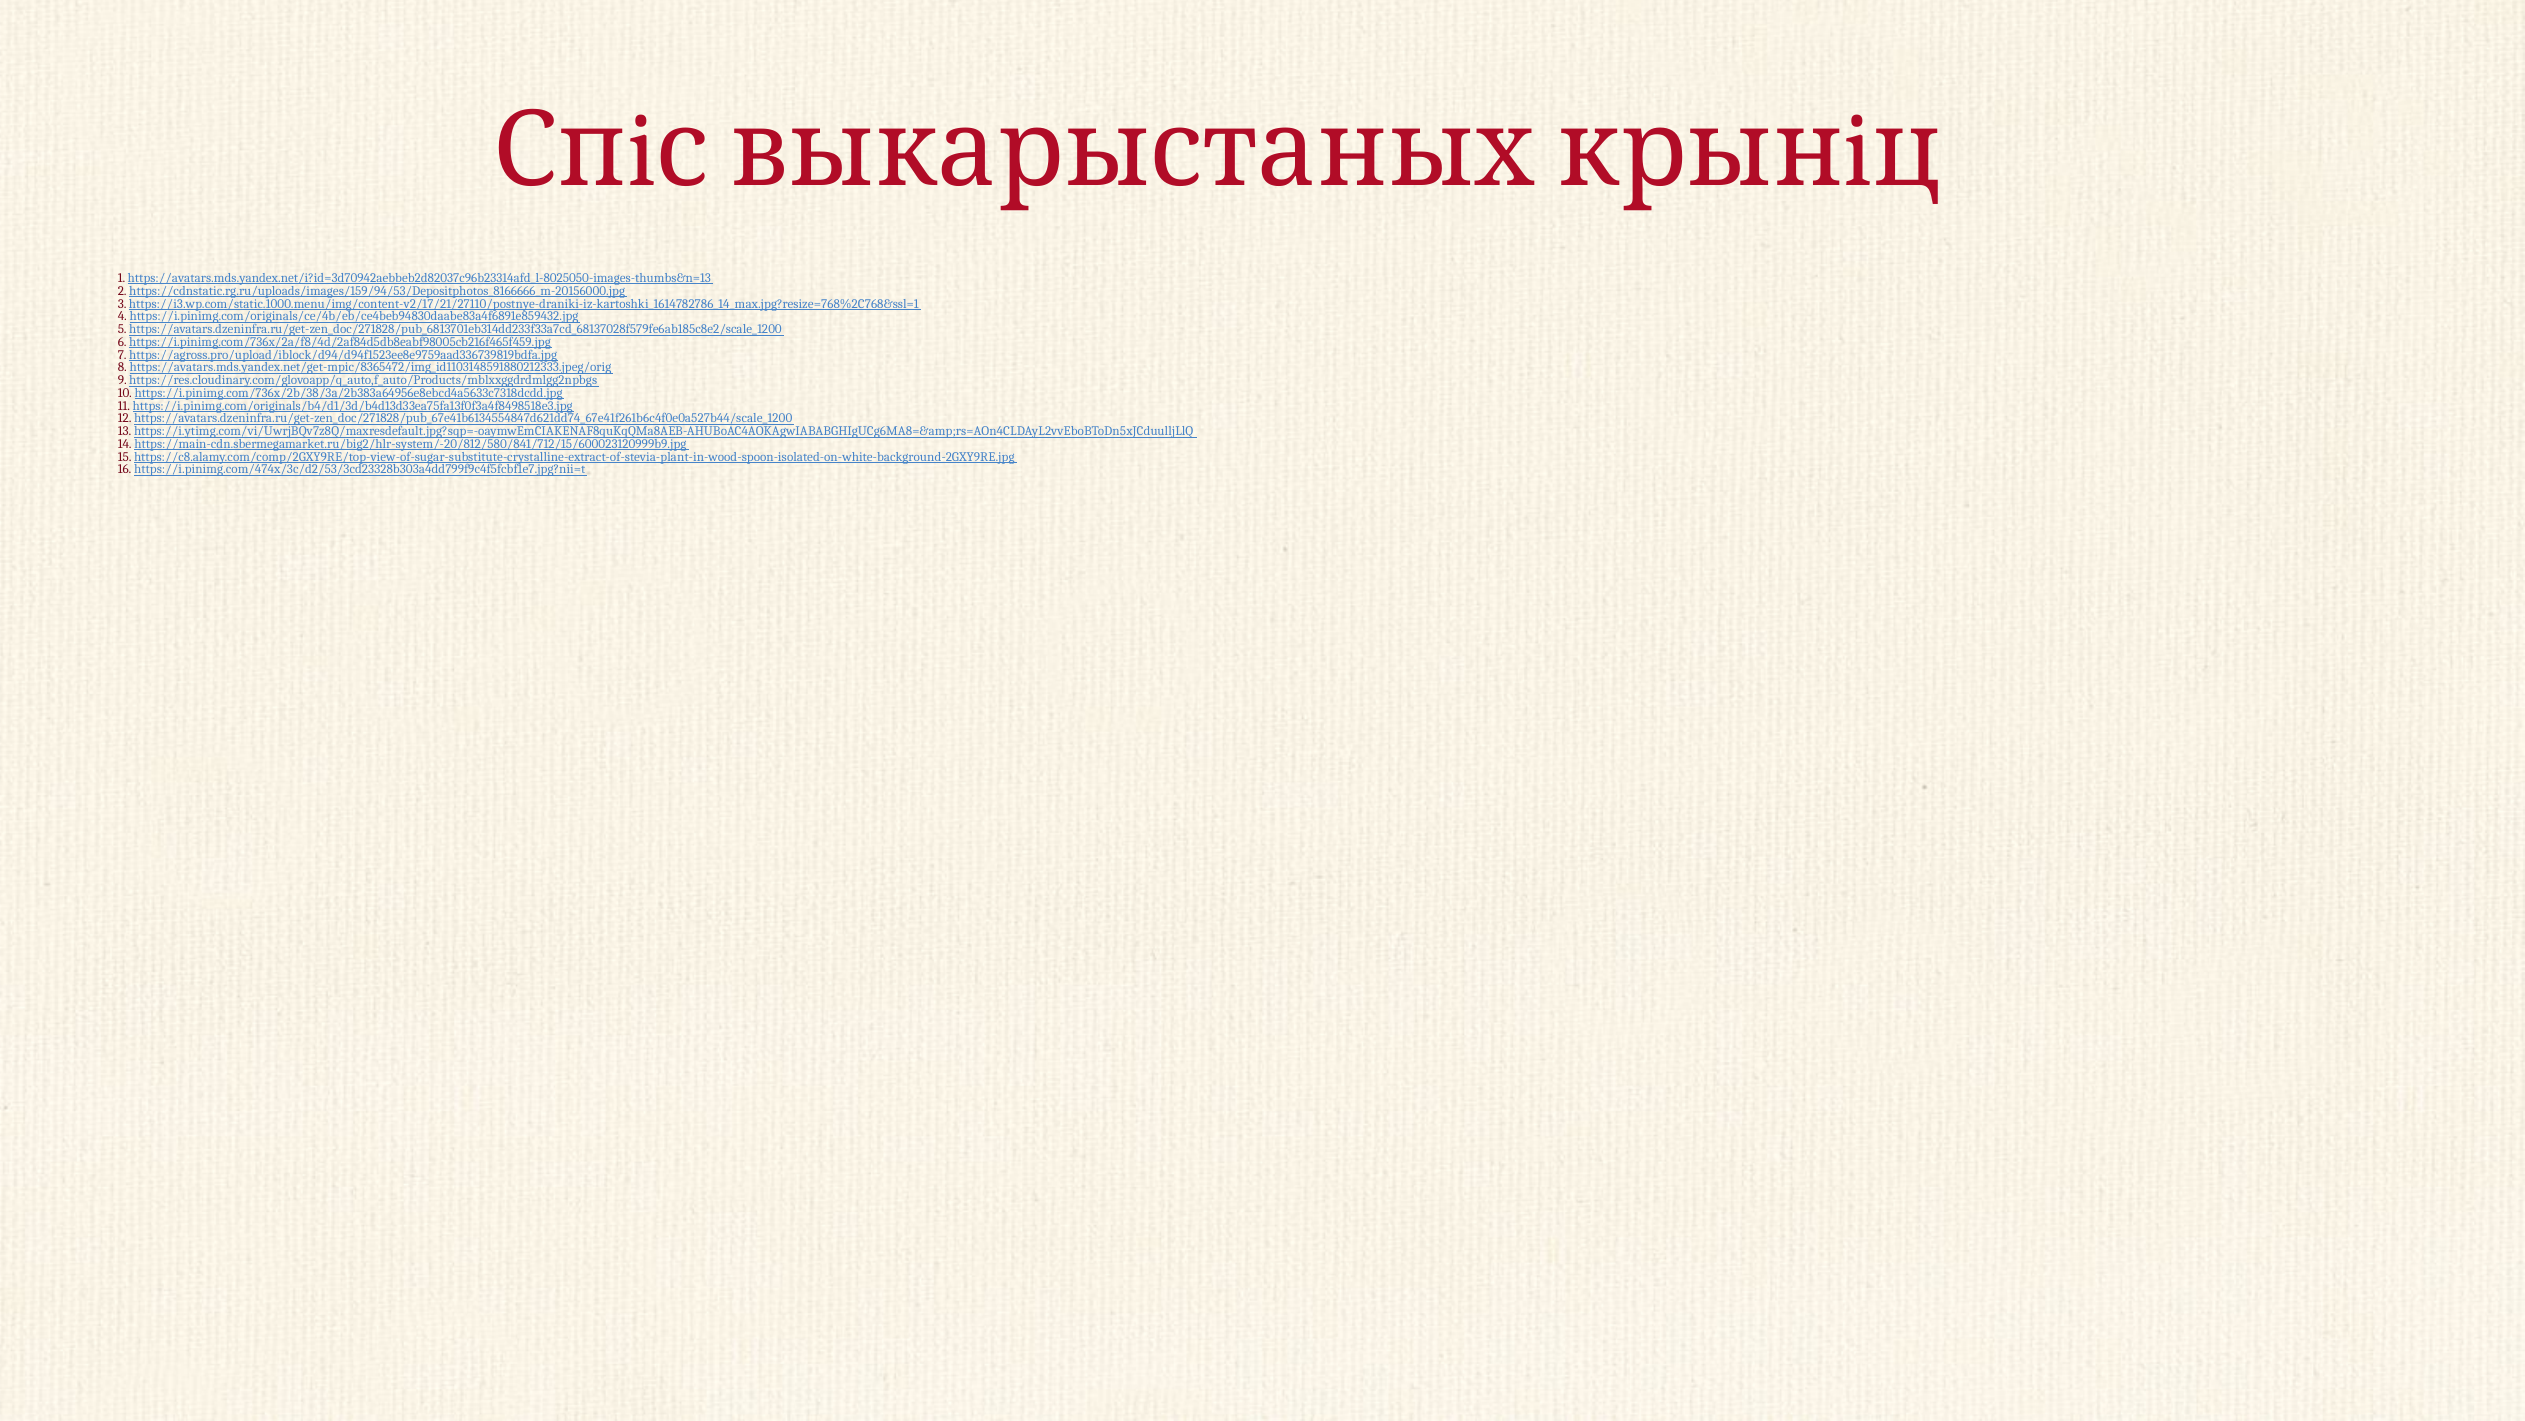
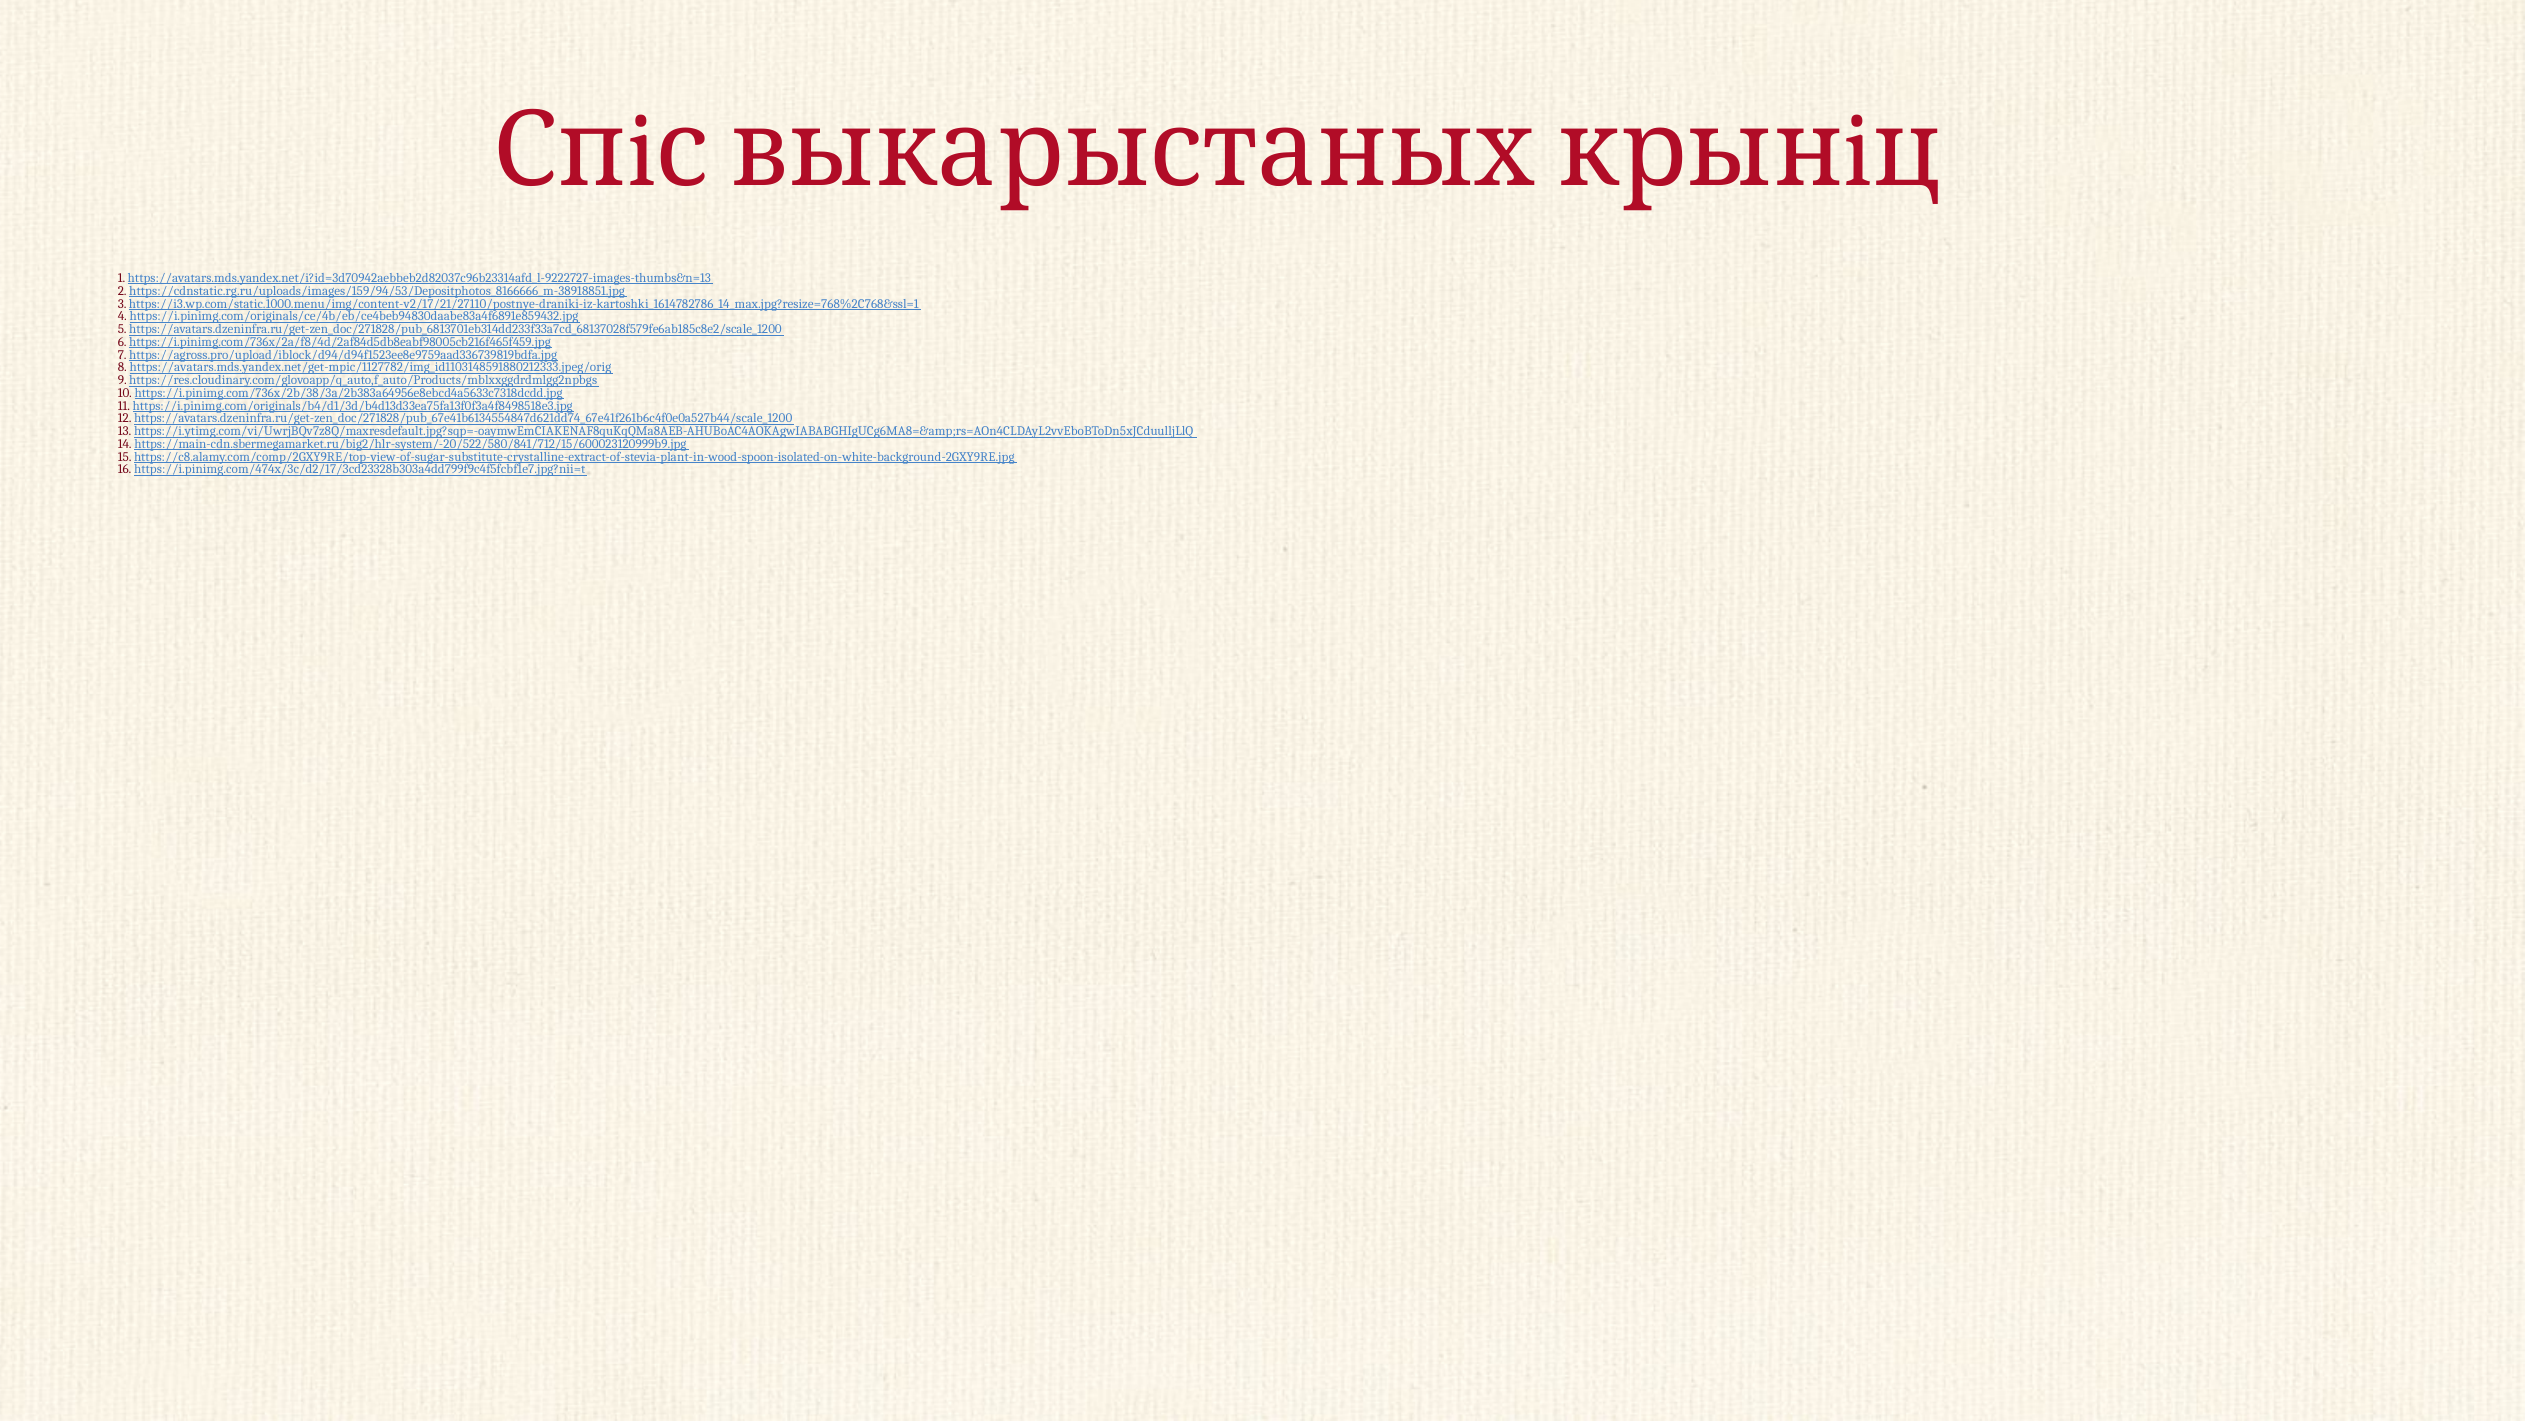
https://avatars.mds.yandex.net/i?id=3d70942aebbeb2d82037c96b23314afd_l-8025050-images-thumbs&n=13: https://avatars.mds.yandex.net/i?id=3d70942aebbeb2d82037c96b23314afd_l-8025050-images-thumbs&n=13 -> https://avatars.mds.yandex.net/i?id=3d70942aebbeb2d82037c96b23314afd_l-9222727-images-thumbs&n=13 (419, 278)
https://cdnstatic.rg.ru/uploads/images/159/94/53/Depositphotos_8166666_m-20156000.jpg: https://cdnstatic.rg.ru/uploads/images/159/94/53/Depositphotos_8166666_m-20156000.jpg -> https://cdnstatic.rg.ru/uploads/images/159/94/53/Depositphotos_8166666_m-38918851.jpg (377, 291)
https://avatars.mds.yandex.net/get-mpic/8365472/img_id1103148591880212333.jpeg/orig: https://avatars.mds.yandex.net/get-mpic/8365472/img_id1103148591880212333.jpeg/orig -> https://avatars.mds.yandex.net/get-mpic/1127782/img_id1103148591880212333.jpeg/orig (370, 367)
https://main-cdn.sbermegamarket.ru/big2/hlr-system/-20/812/580/841/712/15/600023120999b9.jpg: https://main-cdn.sbermegamarket.ru/big2/hlr-system/-20/812/580/841/712/15/600023120999b9.jpg -> https://main-cdn.sbermegamarket.ru/big2/hlr-system/-20/522/580/841/712/15/600023120999b9.jpg (410, 444)
https://i.pinimg.com/474x/3c/d2/53/3cd23328b303a4dd799f9c4f5fcbf1e7.jpg?nii=t: https://i.pinimg.com/474x/3c/d2/53/3cd23328b303a4dd799f9c4f5fcbf1e7.jpg?nii=t -> https://i.pinimg.com/474x/3c/d2/17/3cd23328b303a4dd799f9c4f5fcbf1e7.jpg?nii=t (360, 469)
